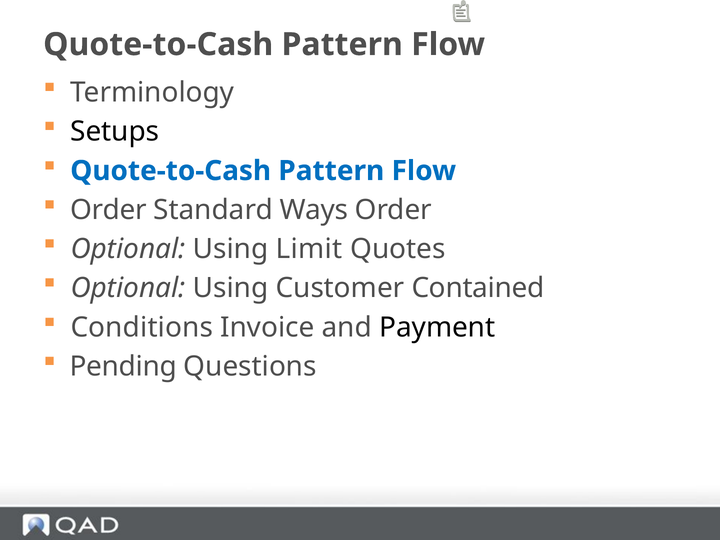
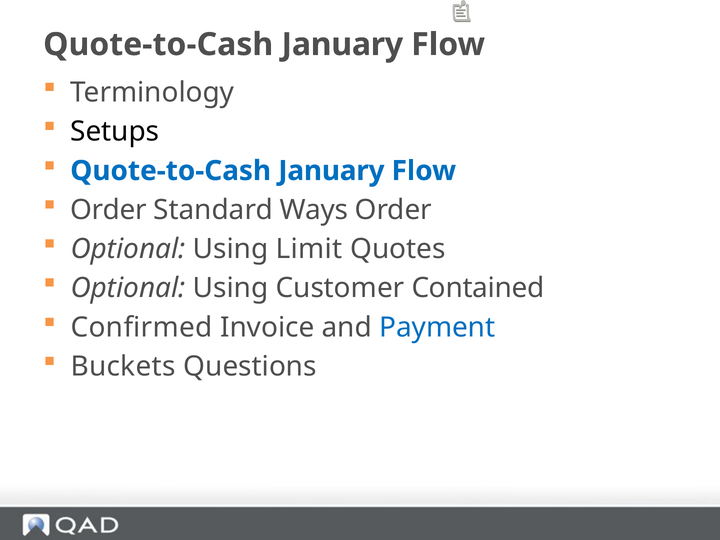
Pattern: Pattern -> January (342, 45)
Pattern: Pattern -> January (331, 171)
Conditions: Conditions -> Confirmed (142, 327)
Payment colour: black -> blue (437, 327)
Pending: Pending -> Buckets (123, 367)
